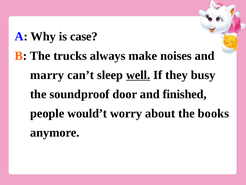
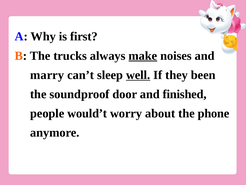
case: case -> first (84, 36)
make underline: none -> present (143, 56)
busy: busy -> been (203, 75)
books: books -> phone (214, 113)
